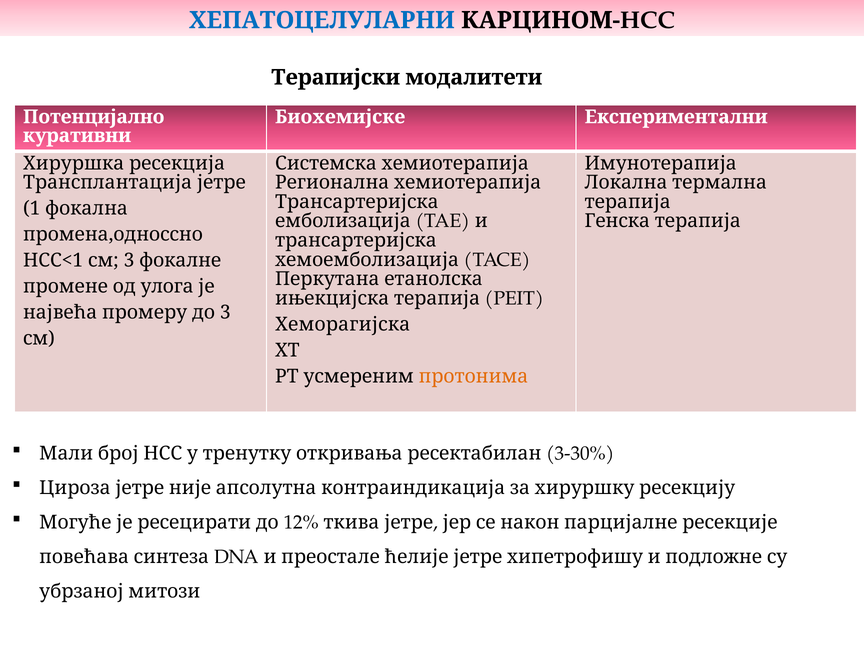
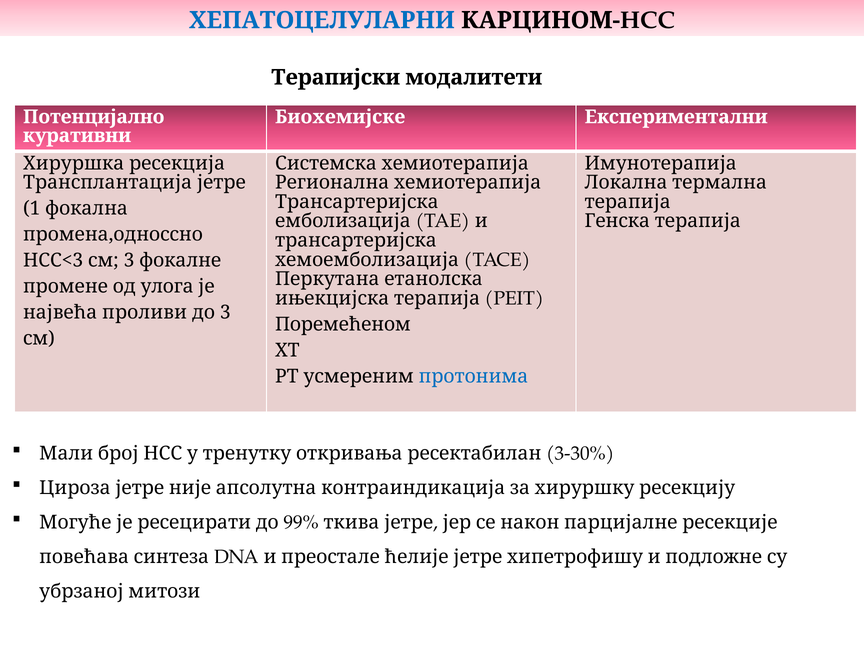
НСС<1: НСС<1 -> НСС<3 (53, 260)
промеру: промеру -> проливи (145, 312)
Хеморагијска: Хеморагијска -> Поремећеном (343, 324)
протонима colour: orange -> blue (473, 376)
12%: 12% -> 99% (301, 522)
